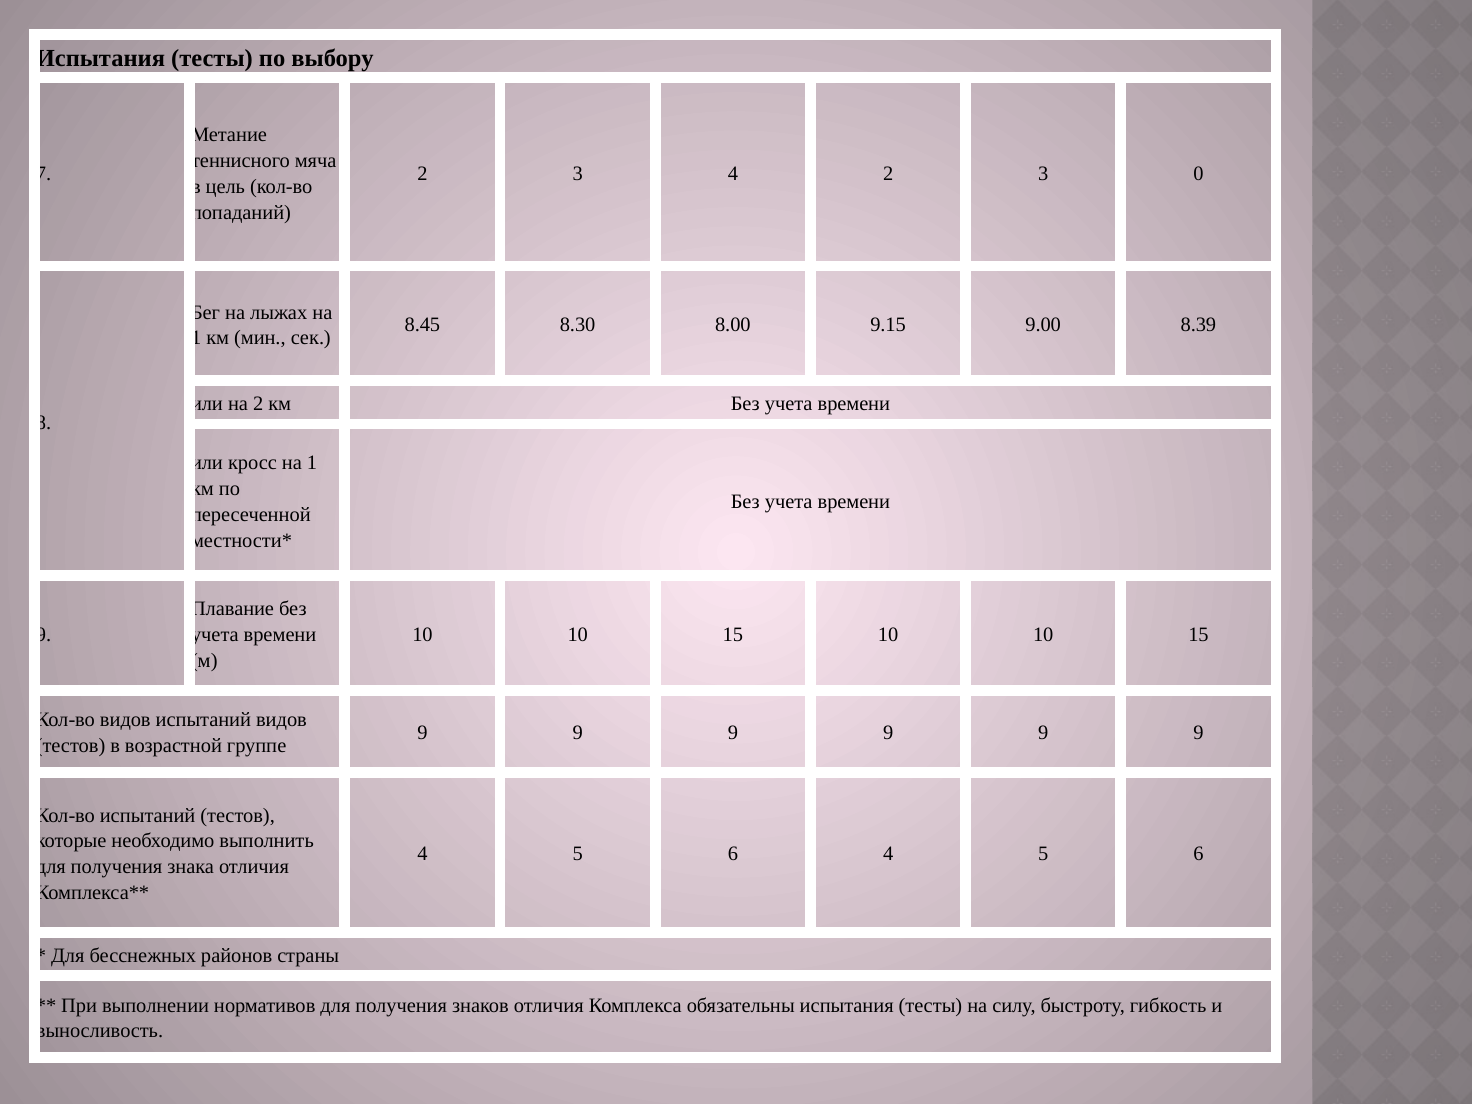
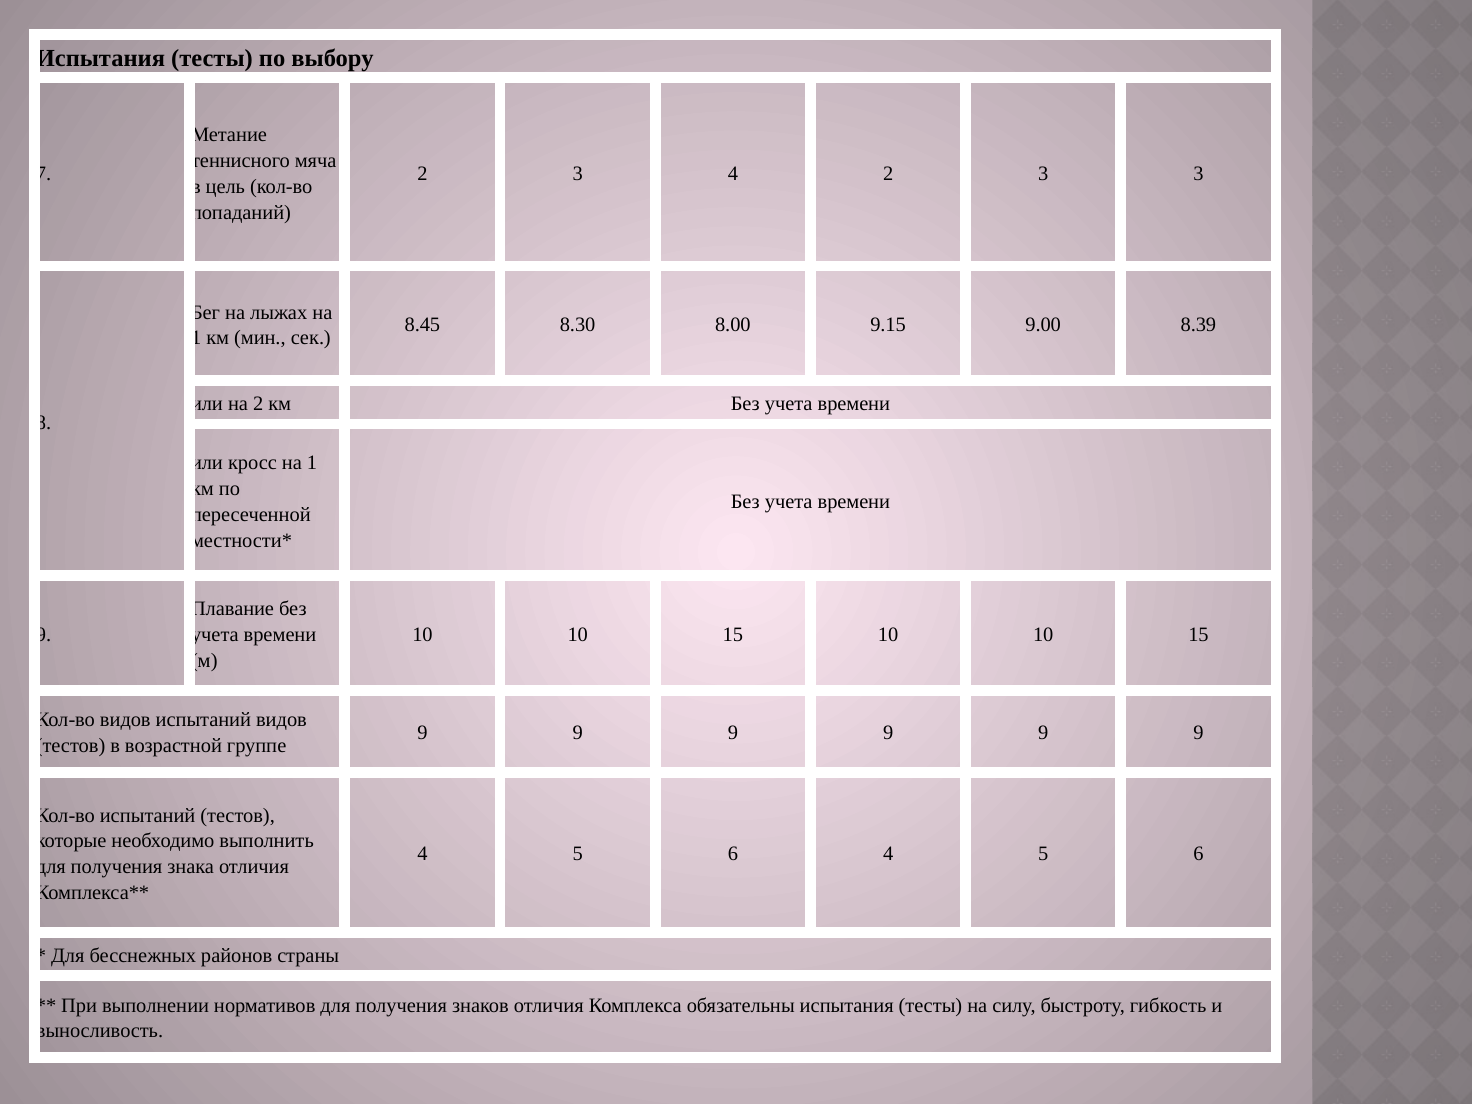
3 0: 0 -> 3 (1199, 174)
